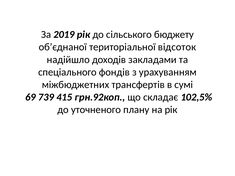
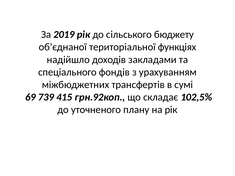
відсоток: відсоток -> функціях (177, 47)
